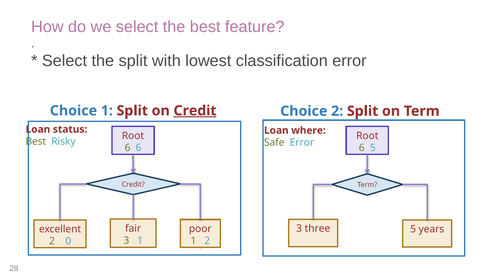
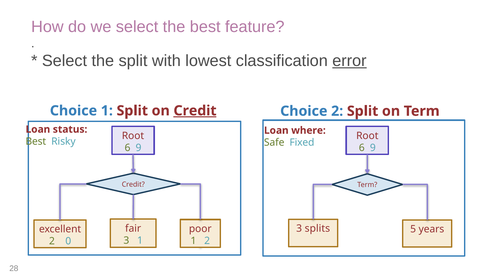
error underline: none -> present (349, 61)
Safe Error: Error -> Fixed (302, 143)
6: 6 -> 9 (139, 148)
5: 5 -> 9 (373, 148)
three: three -> splits (317, 229)
